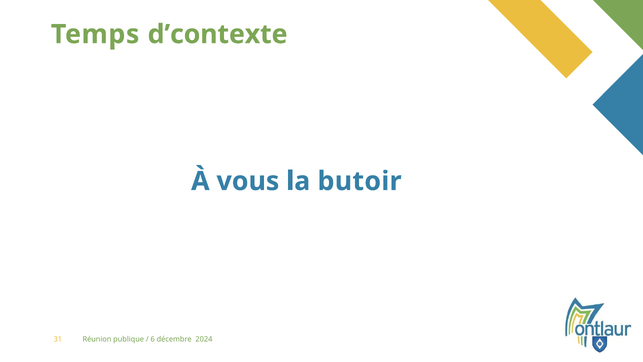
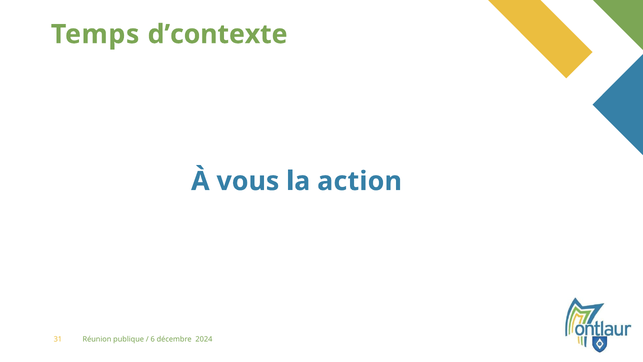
butoir: butoir -> action (360, 181)
